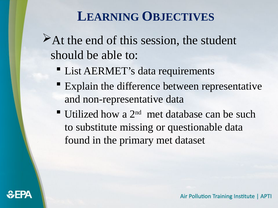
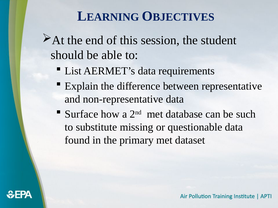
Utilized: Utilized -> Surface (81, 114)
